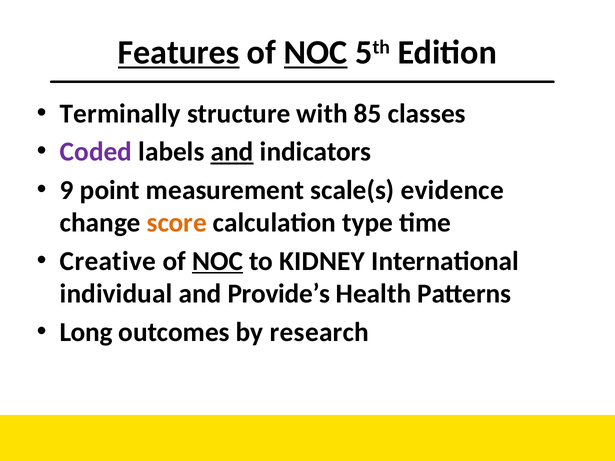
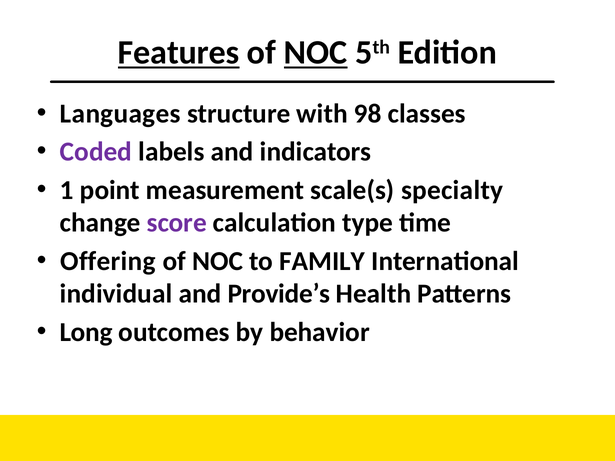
Terminally: Terminally -> Languages (120, 114)
85: 85 -> 98 (368, 114)
and underline: present -> none (232, 152)
9: 9 -> 1 (67, 190)
evidence: evidence -> specialty (452, 190)
score colour: orange -> purple (177, 223)
Creative: Creative -> Offering (108, 261)
NOC underline: present -> none (218, 261)
KIDNEY: KIDNEY -> FAMILY (322, 261)
research: research -> behavior (320, 332)
